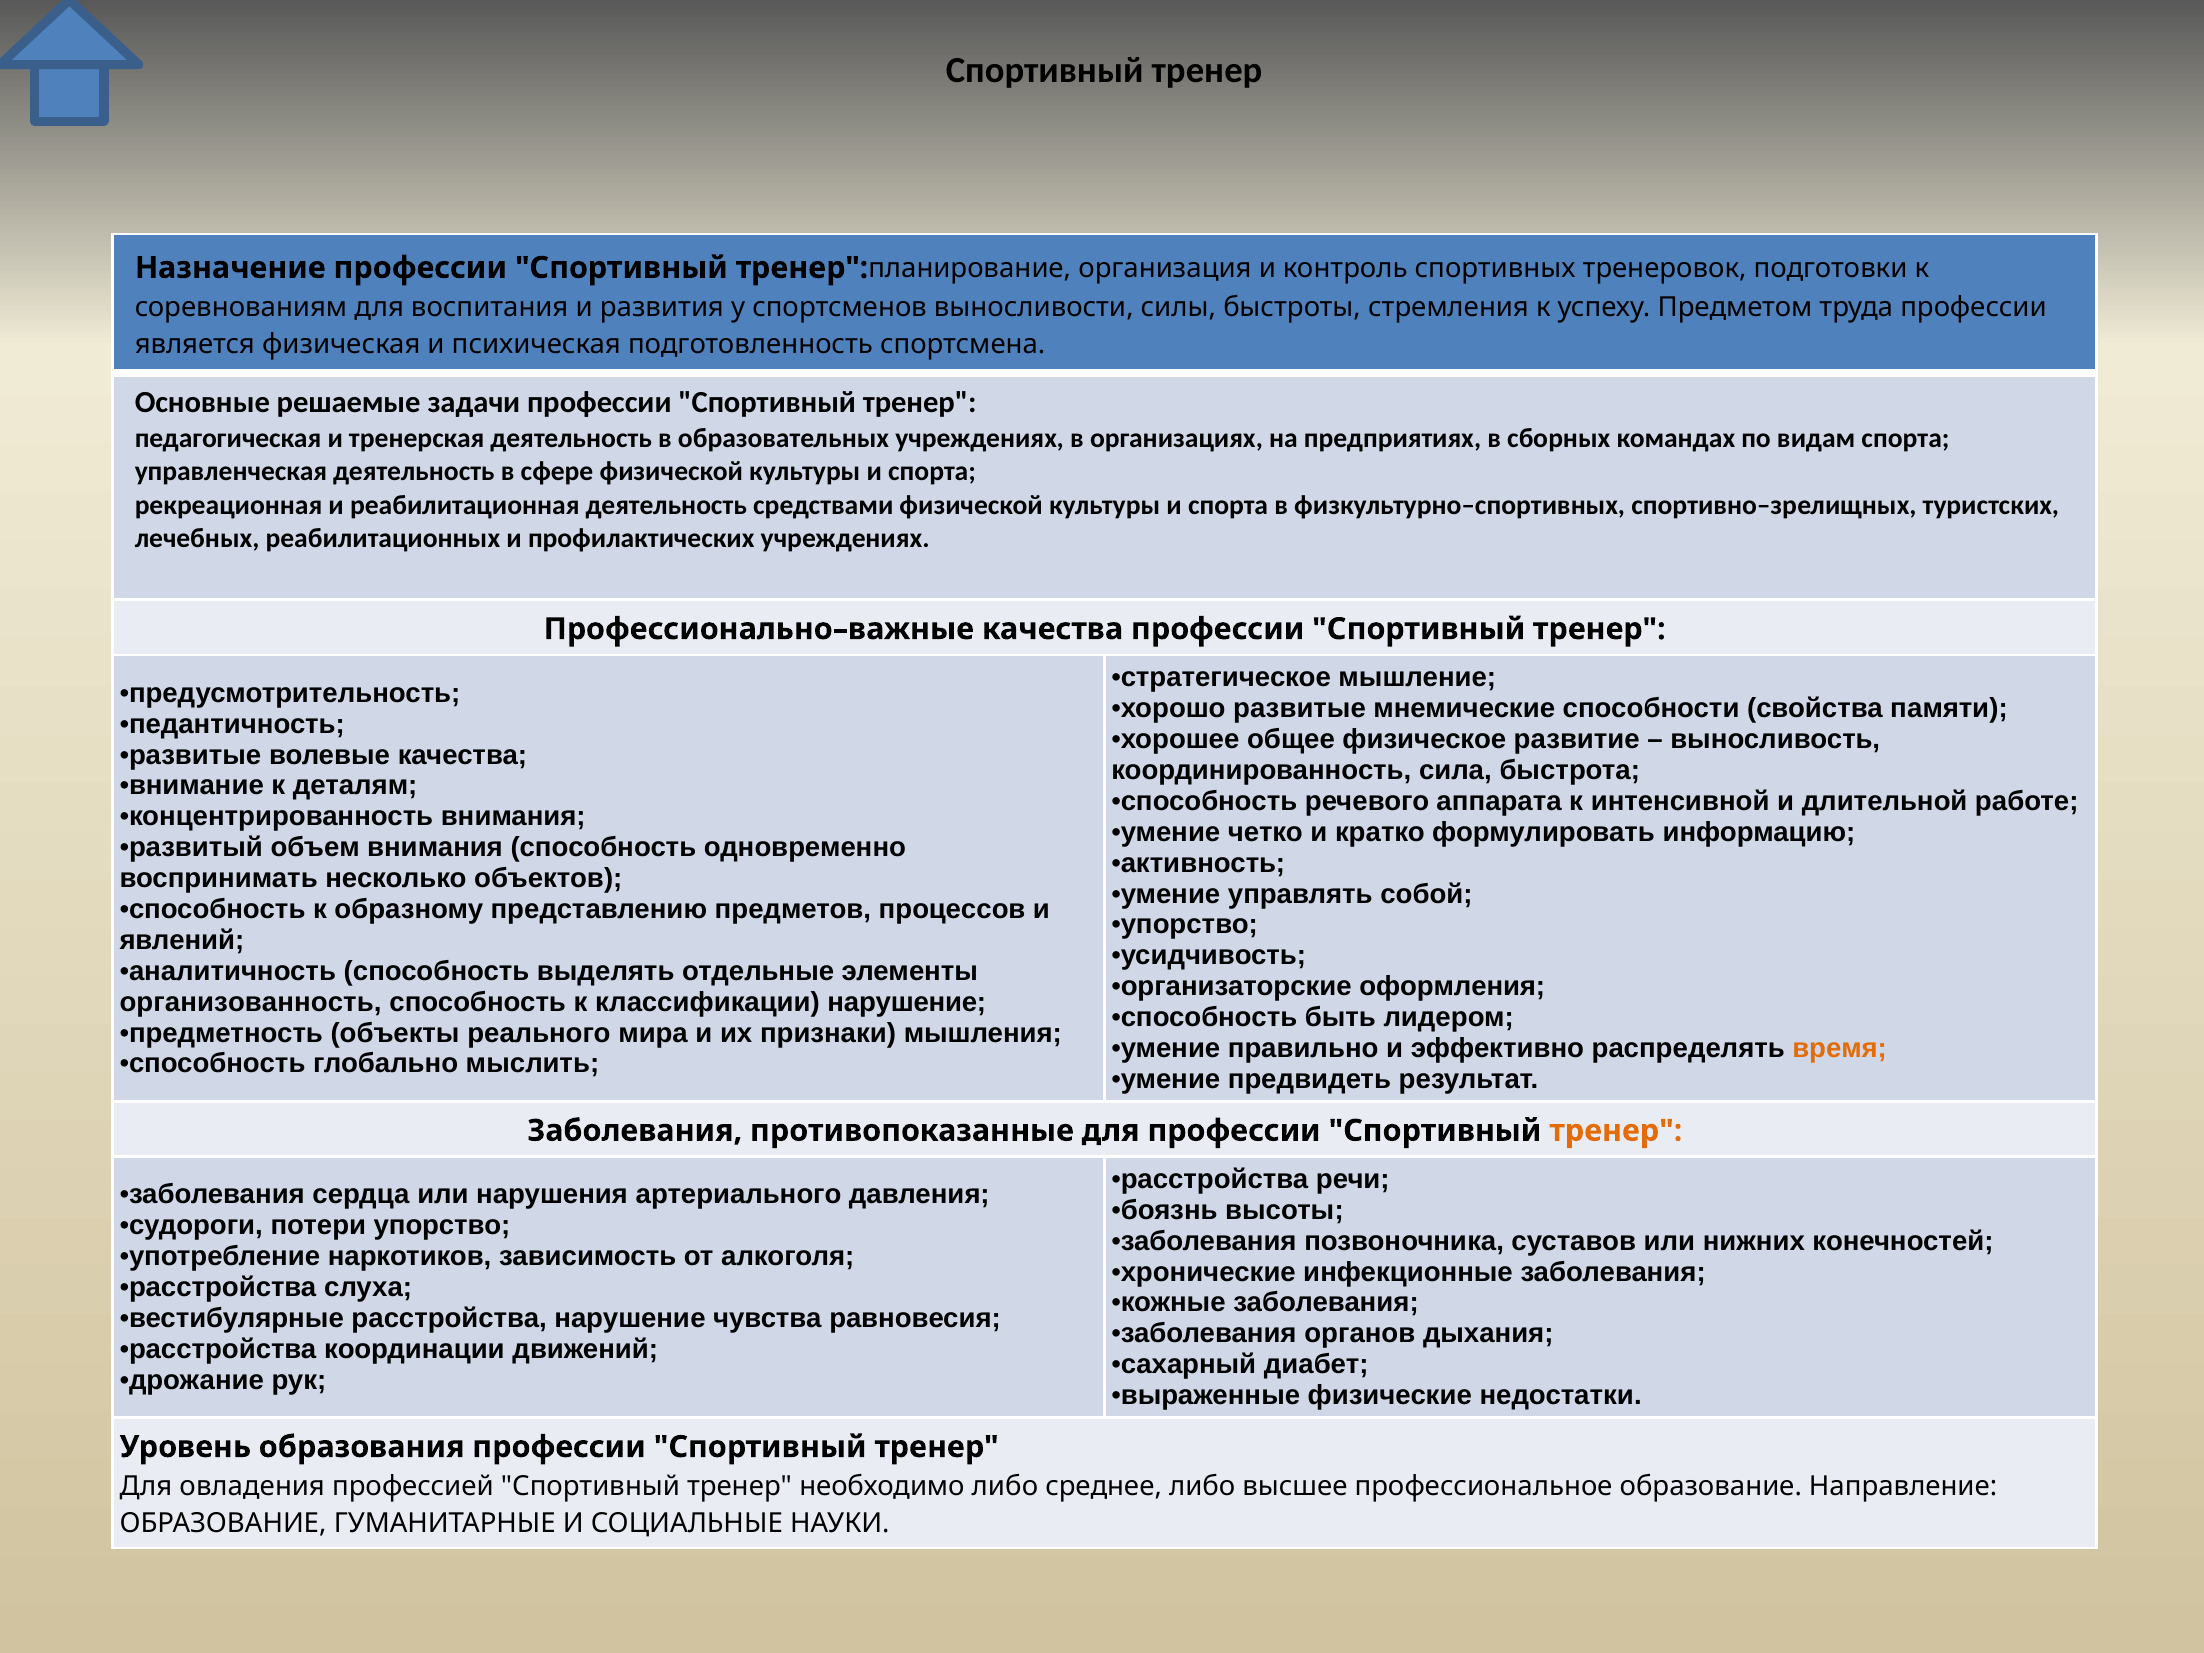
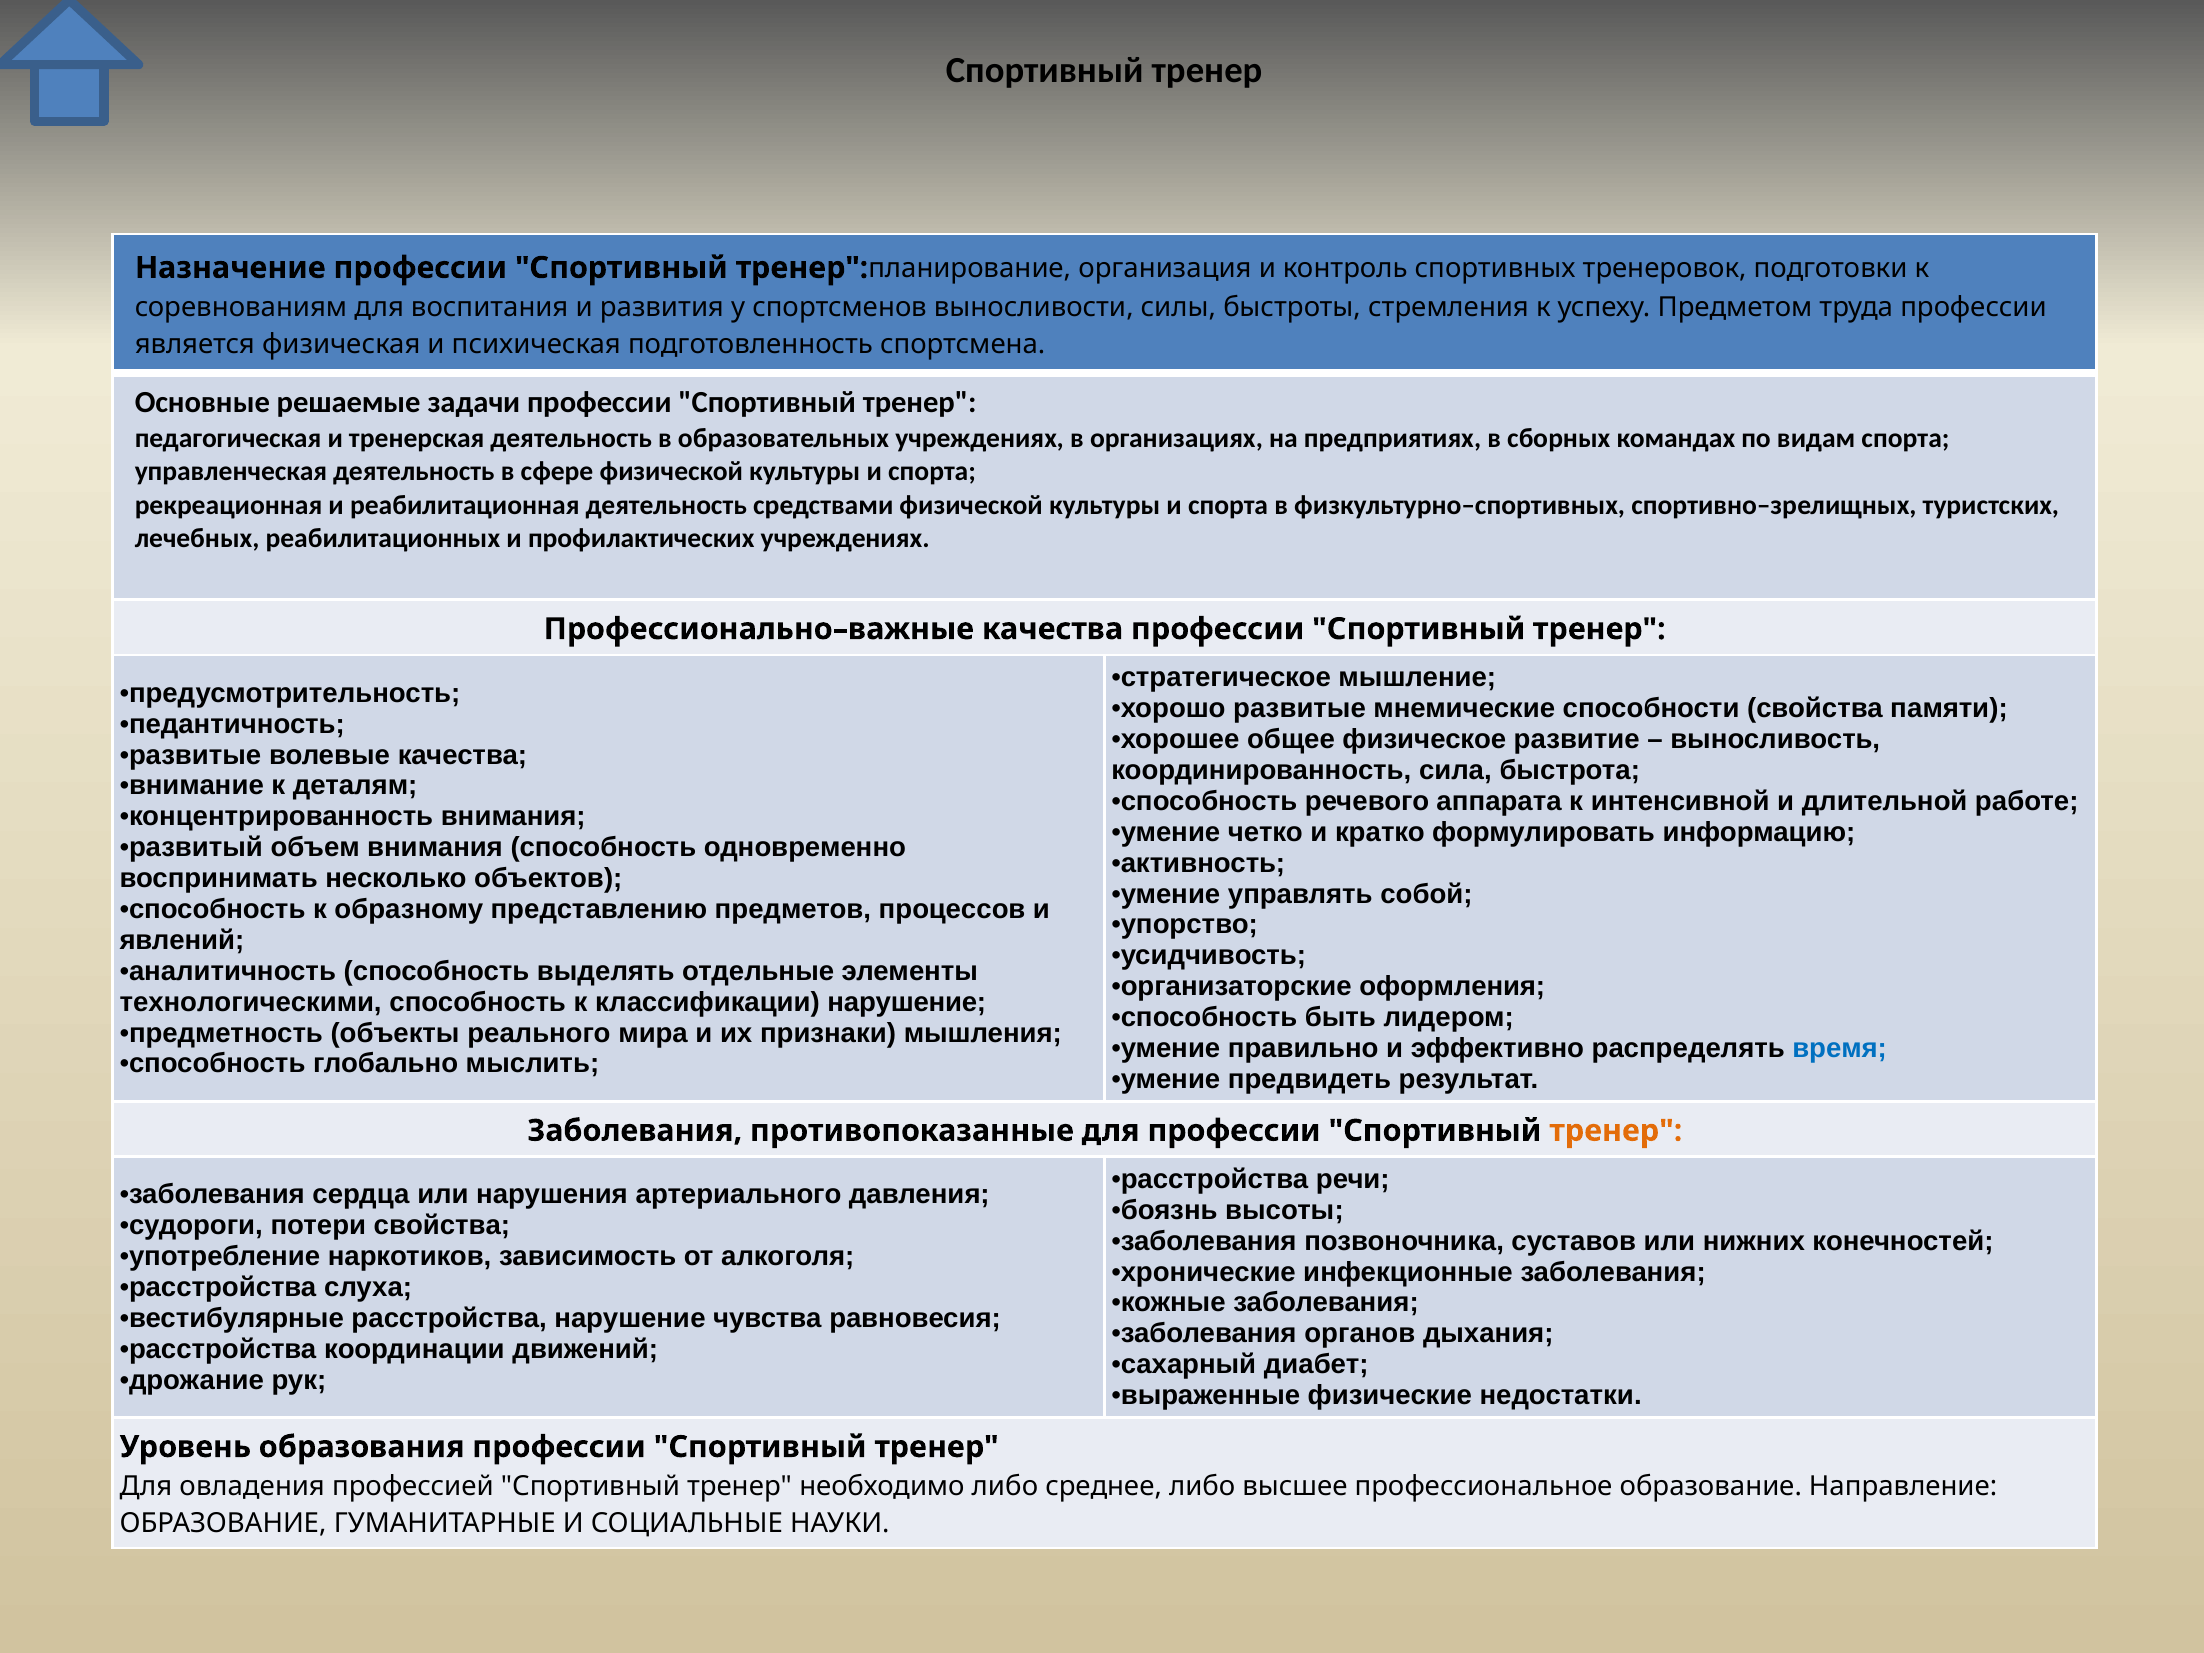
организованность: организованность -> технологическими (251, 1002)
время colour: orange -> blue (1840, 1048)
потери упорство: упорство -> свойства (442, 1226)
